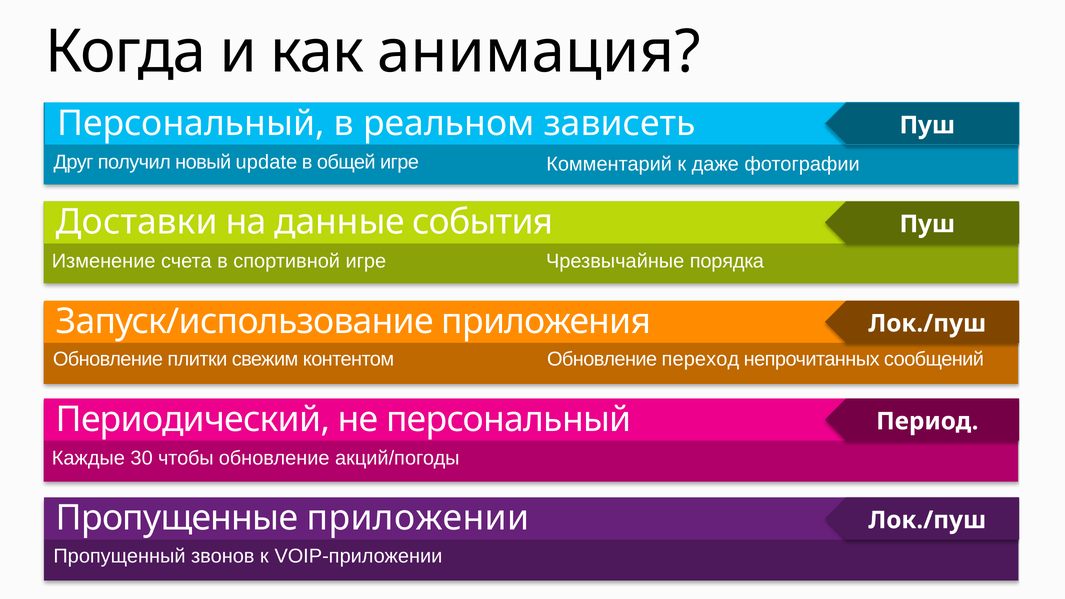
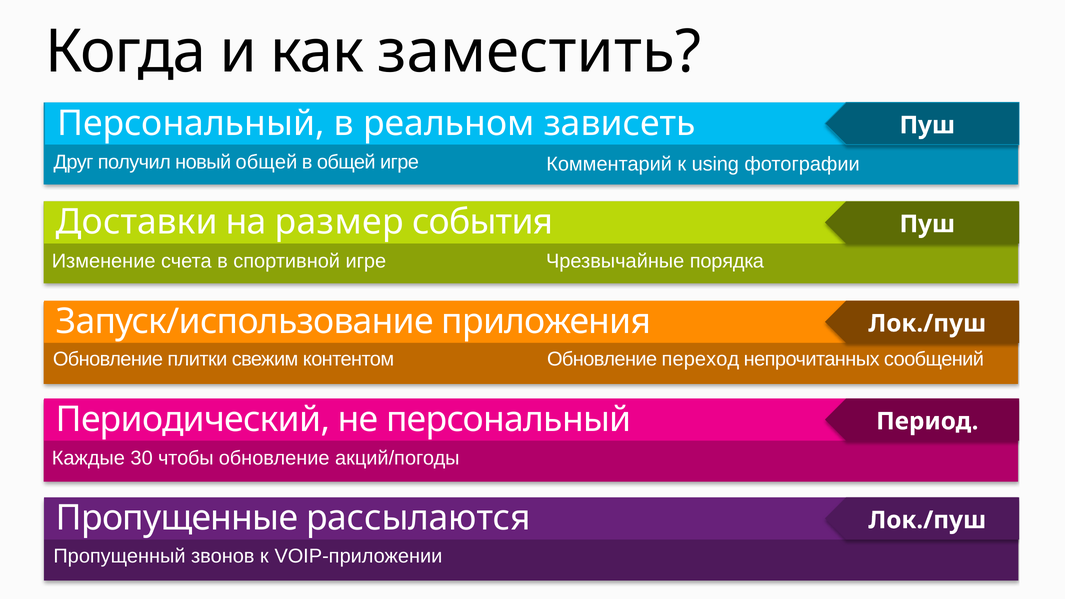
анимация: анимация -> заместить (539, 52)
новый update: update -> общей (266, 162)
даже: даже -> using (715, 164)
данные: данные -> размер (339, 222)
приложении: приложении -> рассылаются (418, 518)
